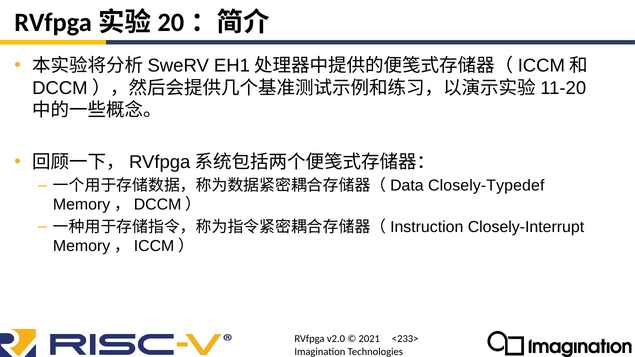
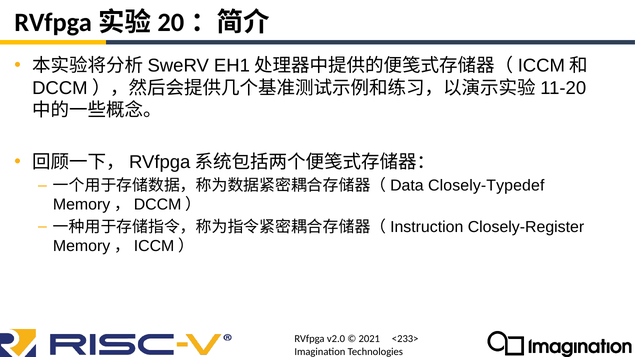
Closely-Interrupt: Closely-Interrupt -> Closely-Register (526, 227)
